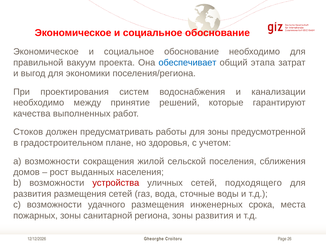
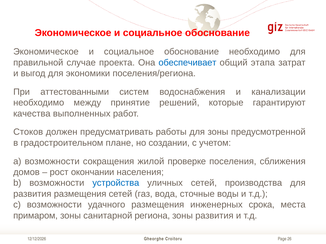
вакуум: вакуум -> случае (81, 63)
проектирования: проектирования -> аттестованными (75, 92)
здоровья: здоровья -> создании (169, 143)
сельской: сельской -> проверке (187, 162)
выданных: выданных -> окончании (93, 172)
устройства colour: red -> blue (116, 183)
подходящего: подходящего -> производства (254, 183)
пожарных: пожарных -> примаром (36, 216)
